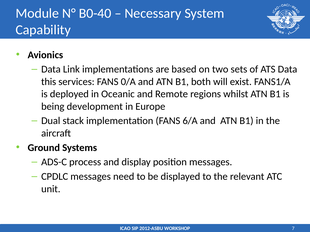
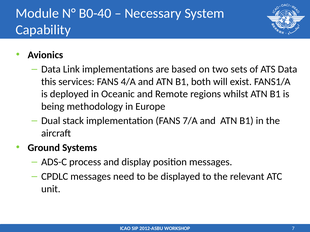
0/A: 0/A -> 4/A (128, 82)
development: development -> methodology (95, 107)
6/A: 6/A -> 7/A (190, 121)
